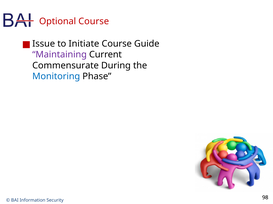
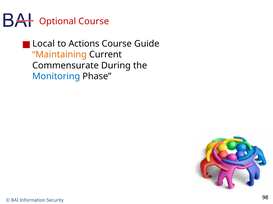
Issue: Issue -> Local (44, 44)
Initiate: Initiate -> Actions (84, 44)
Maintaining colour: purple -> orange (60, 55)
